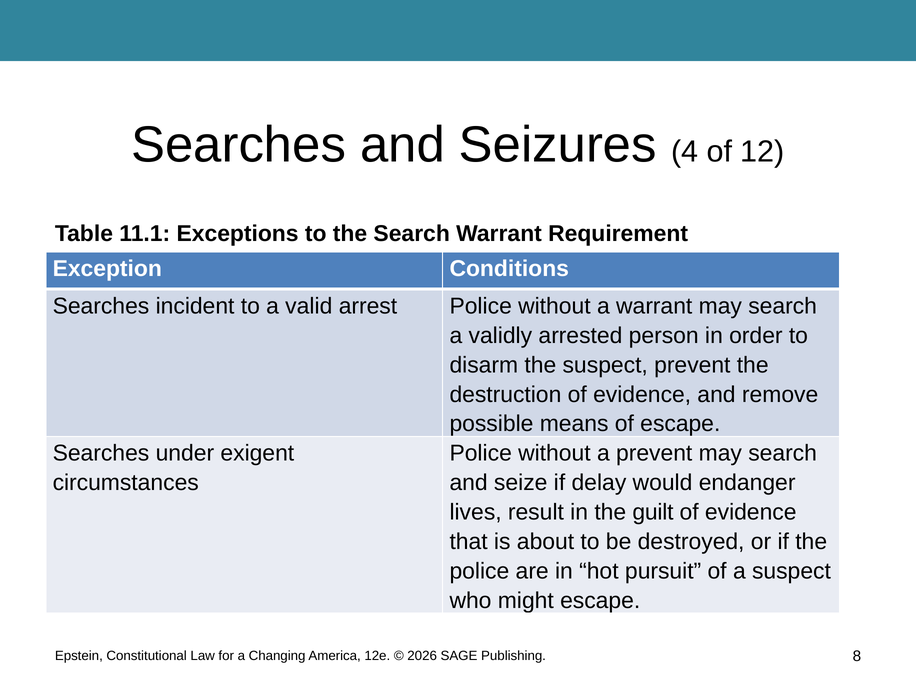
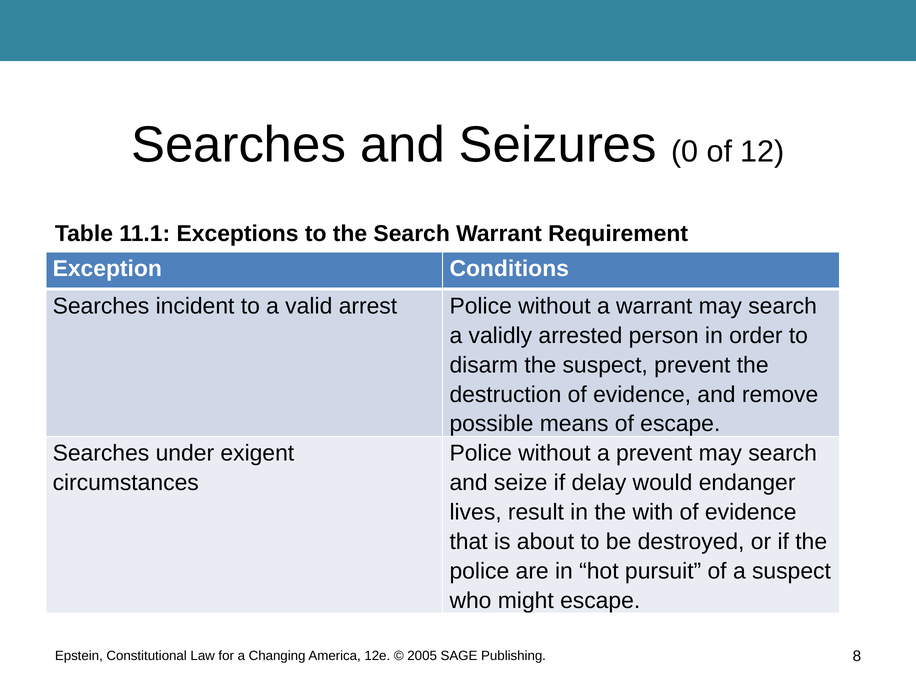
4: 4 -> 0 (685, 151)
guilt: guilt -> with (653, 512)
2026: 2026 -> 2005 (422, 656)
